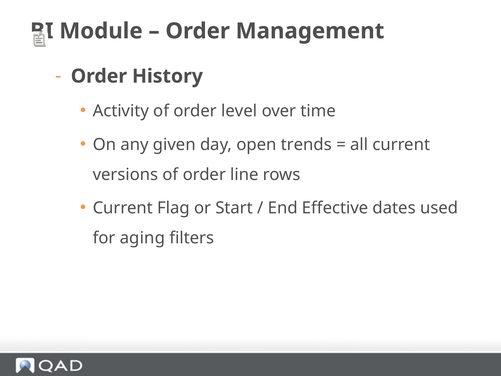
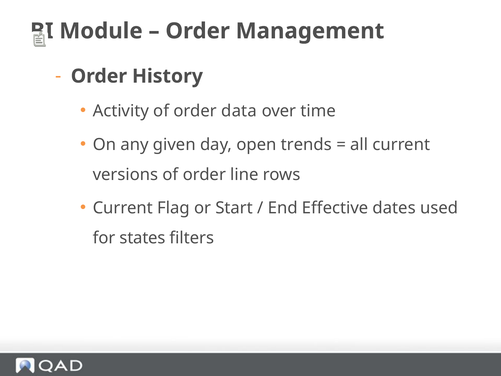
level: level -> data (239, 111)
aging: aging -> states (143, 238)
